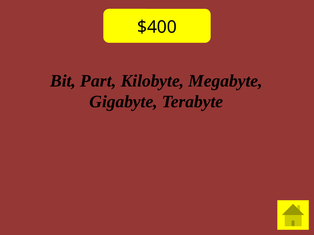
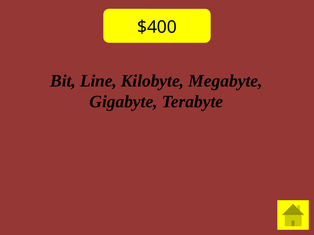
Part: Part -> Line (98, 81)
